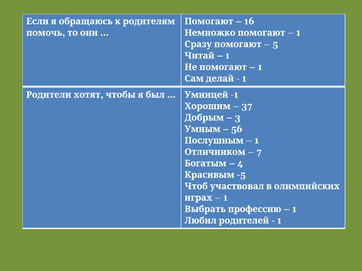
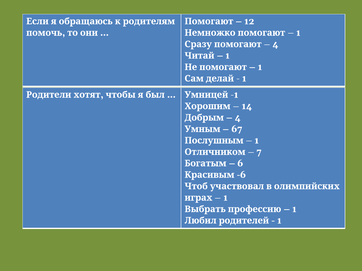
16: 16 -> 12 (249, 21)
5: 5 -> 4 (275, 44)
37: 37 -> 14 (247, 106)
3: 3 -> 4 (238, 118)
56: 56 -> 67 (237, 129)
4: 4 -> 6 (240, 164)
-5: -5 -> -6 (241, 175)
